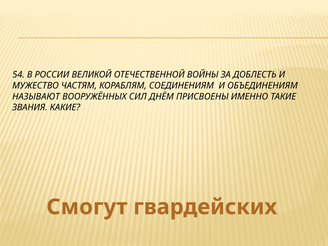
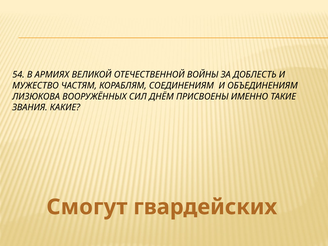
РОССИИ: РОССИИ -> АРМИЯХ (52, 75)
НАЗЫВАЮТ: НАЗЫВАЮТ -> ЛИЗЮКОВА (36, 97)
